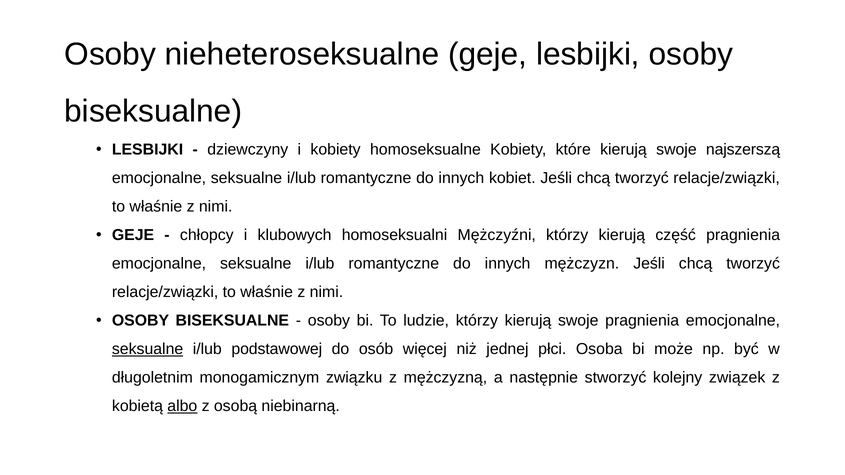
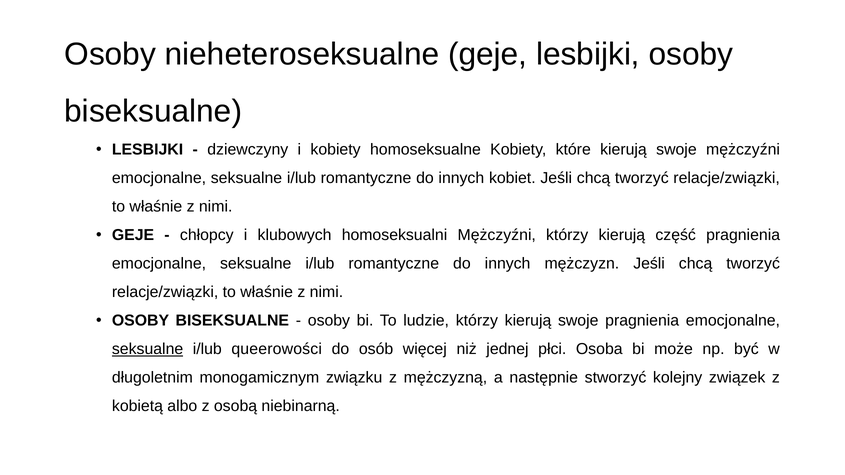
swoje najszerszą: najszerszą -> mężczyźni (743, 150)
podstawowej: podstawowej -> queerowości (277, 349)
albo underline: present -> none (182, 406)
